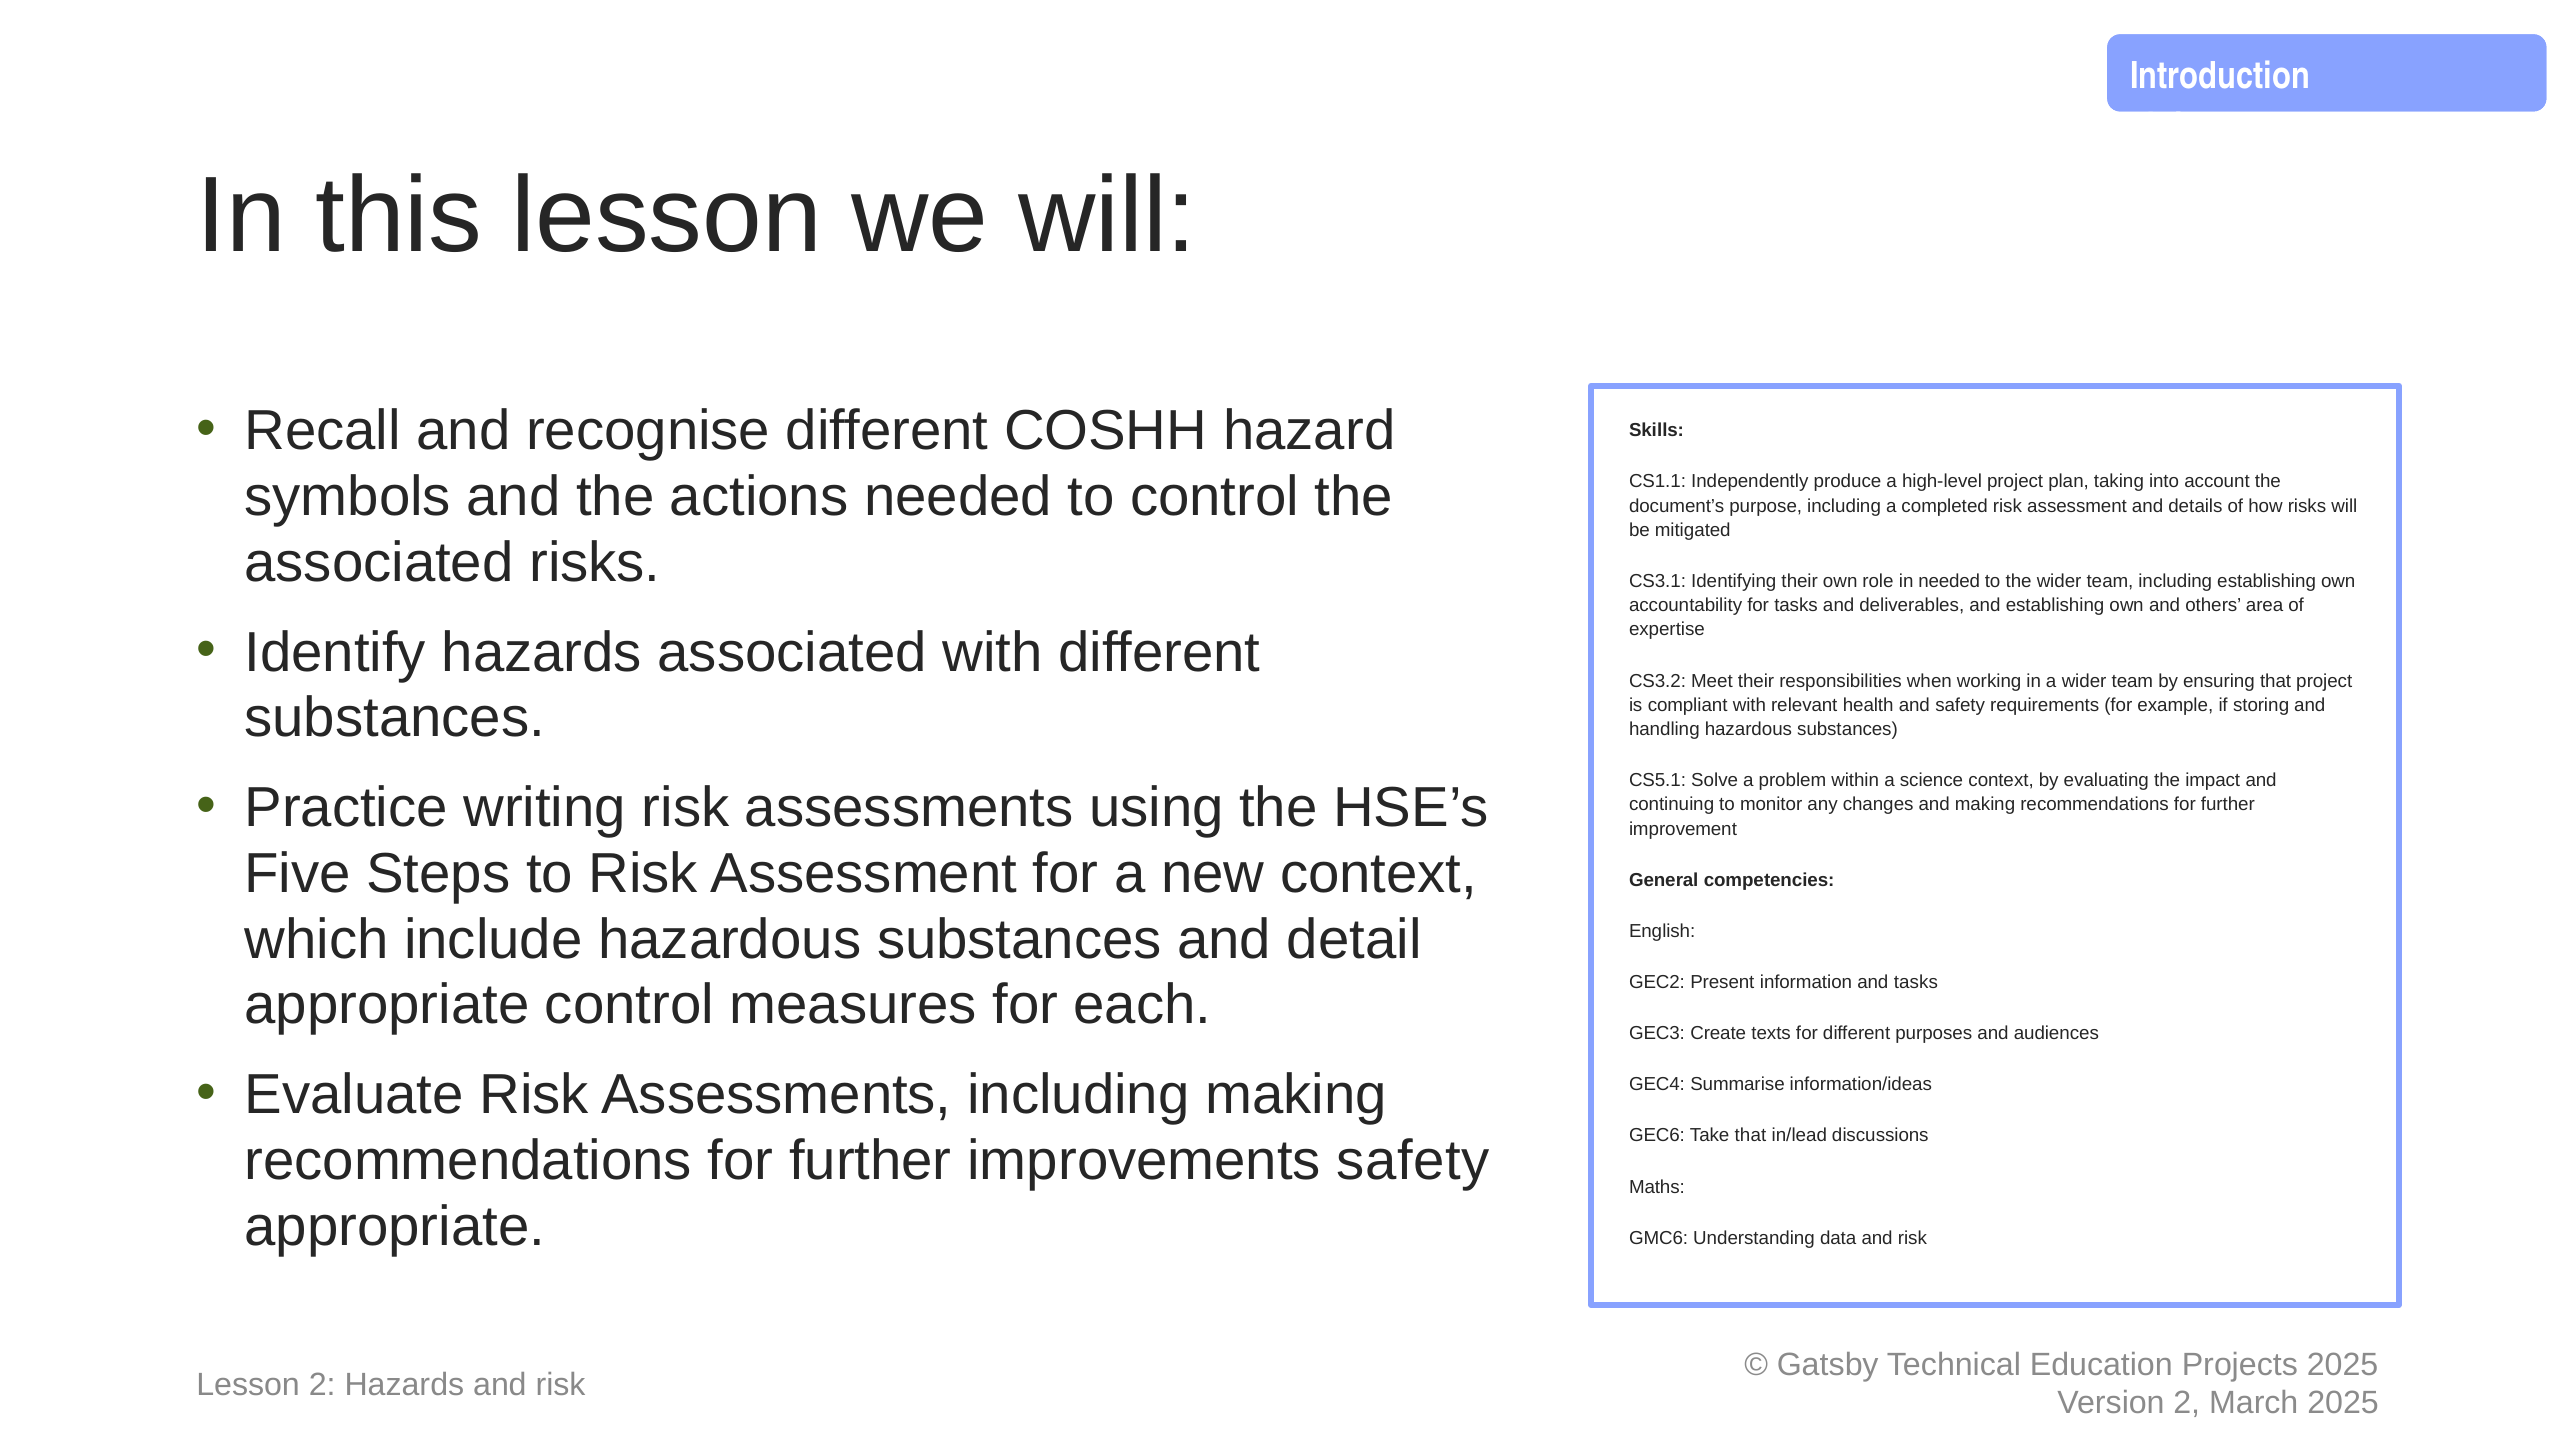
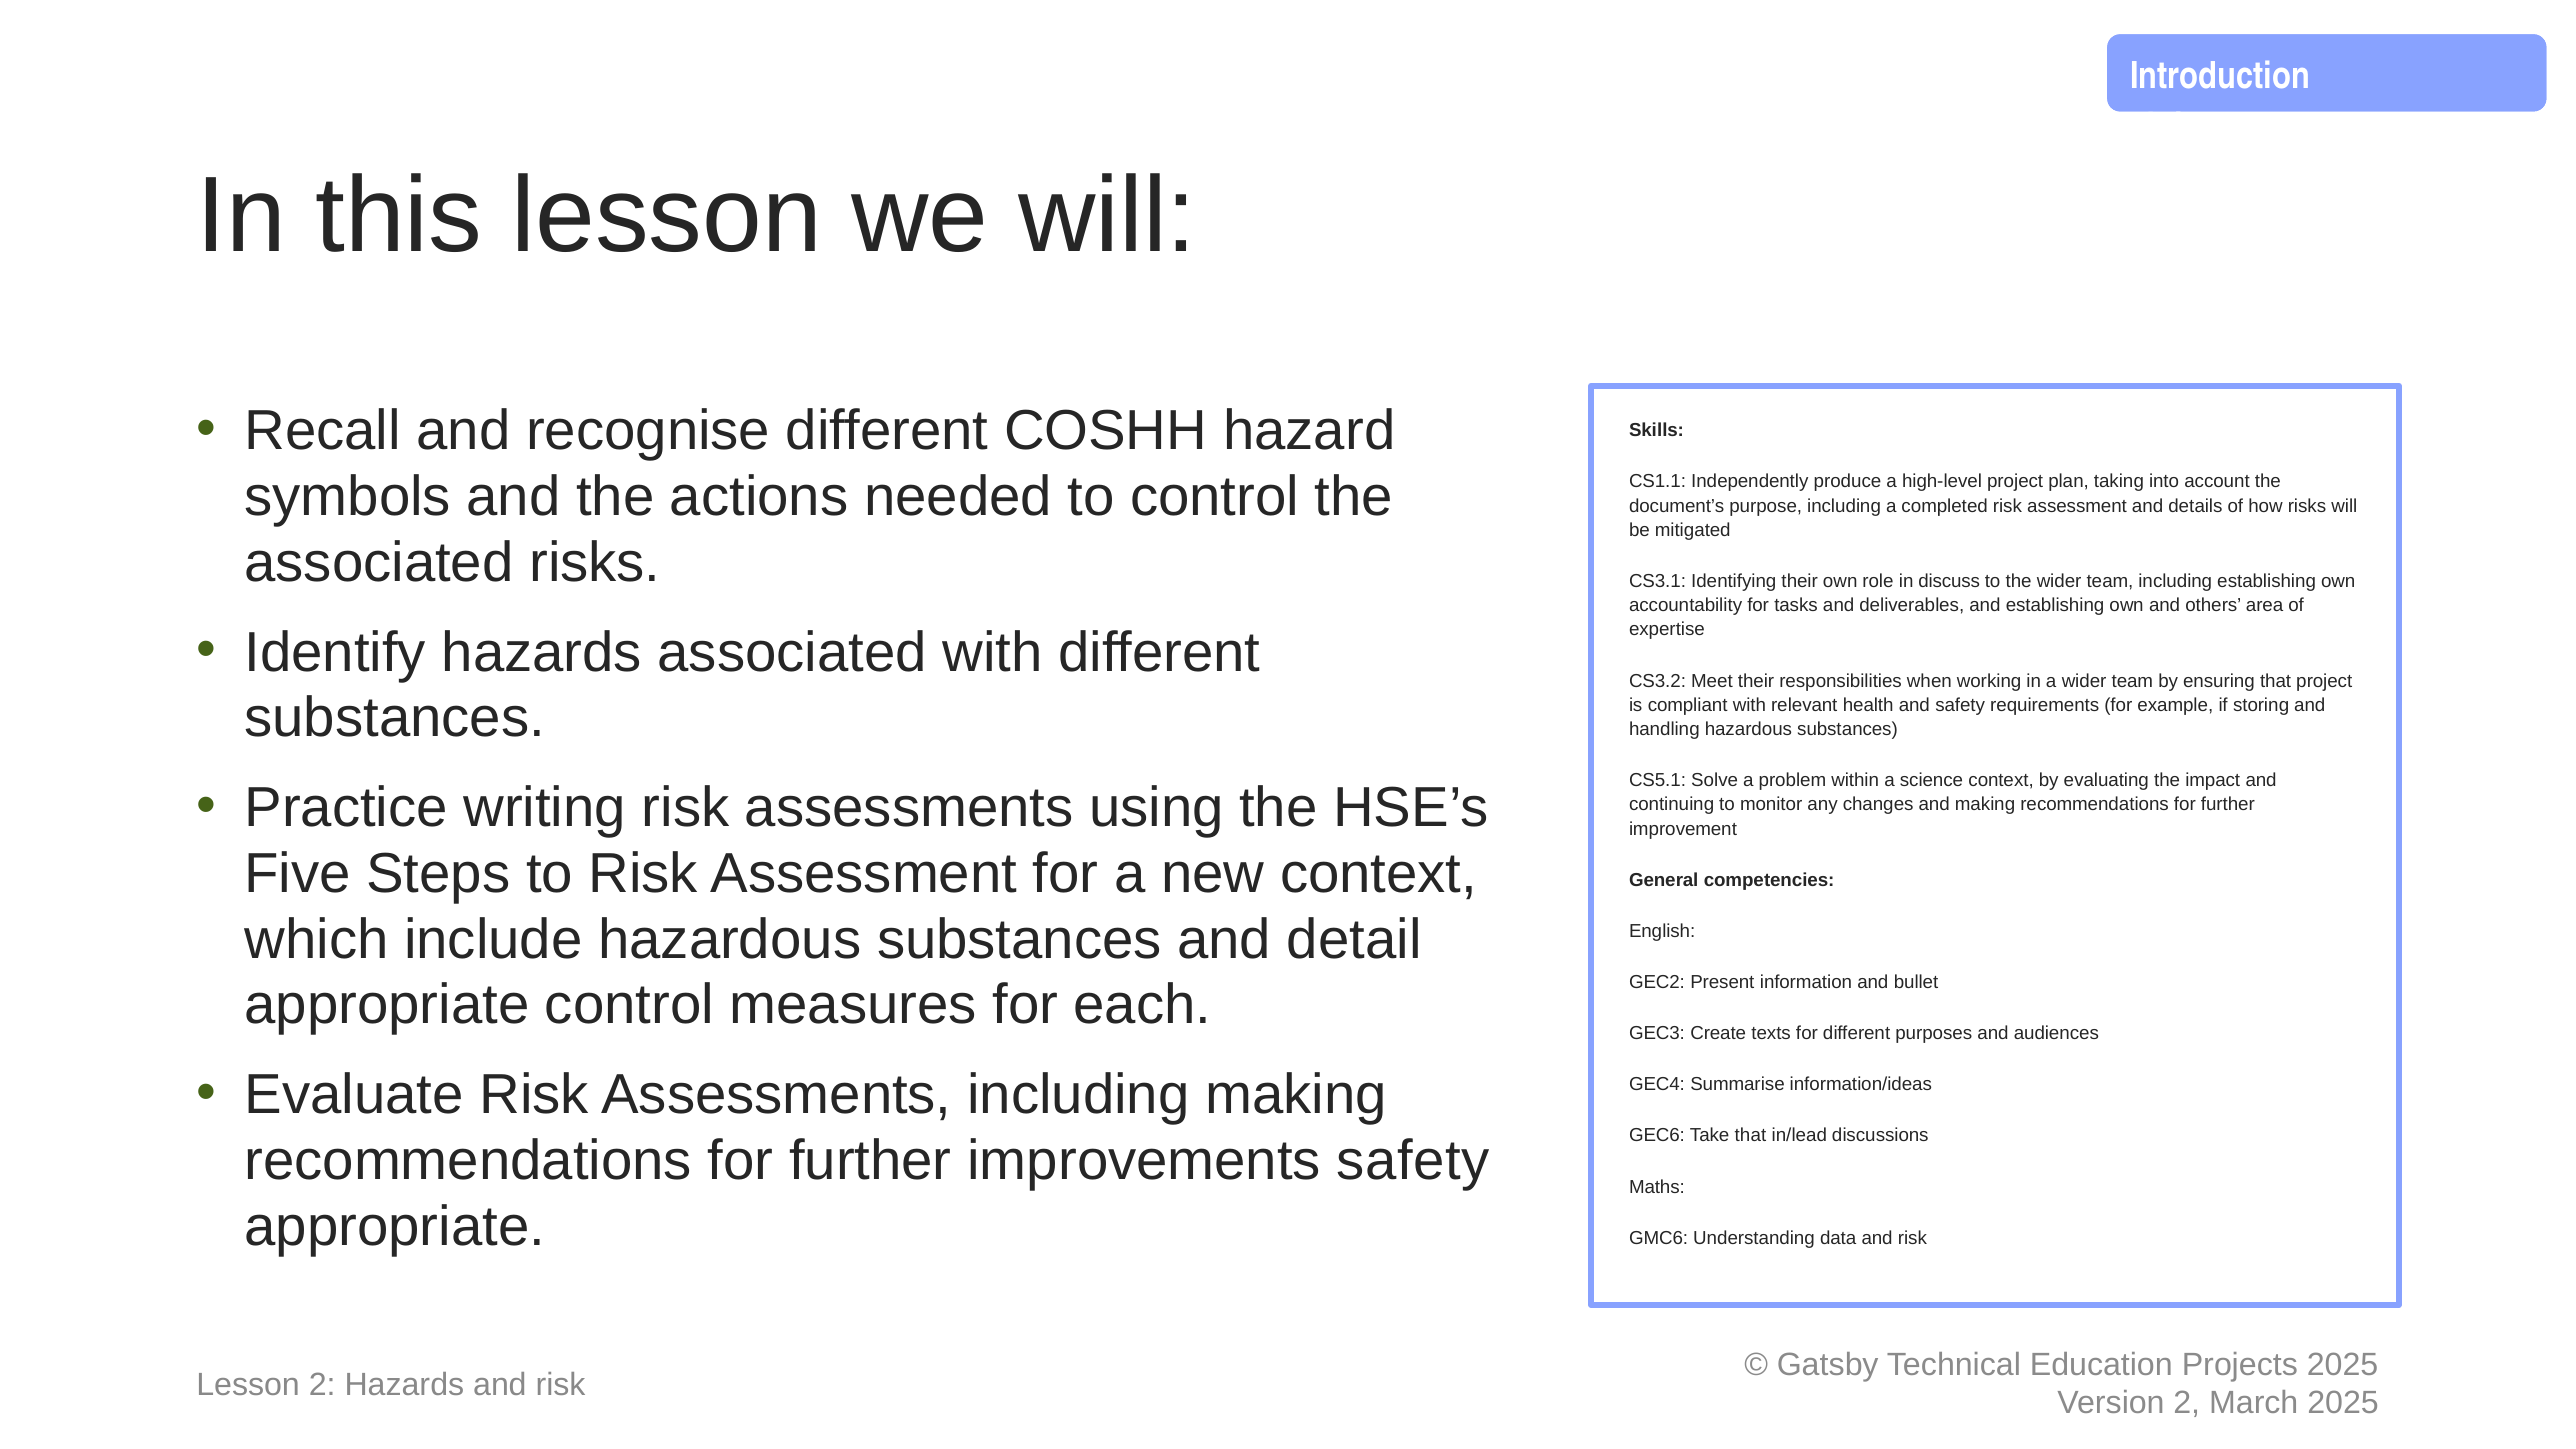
in needed: needed -> discuss (1949, 581)
and tasks: tasks -> bullet (1916, 982)
